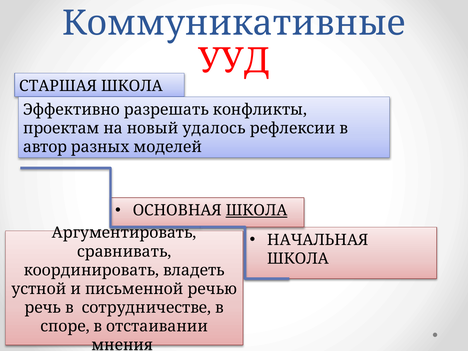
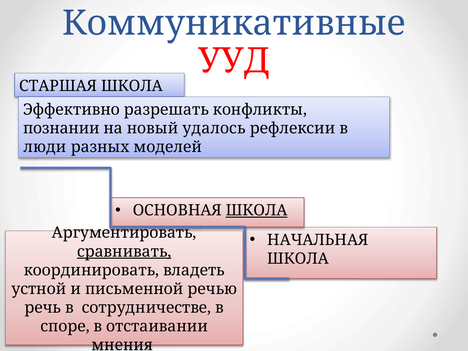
проектам: проектам -> познании (61, 128)
автор: автор -> люди (45, 147)
сравнивать underline: none -> present (124, 252)
